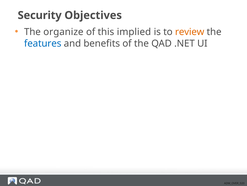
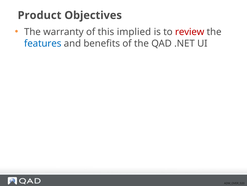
Security: Security -> Product (40, 15)
organize: organize -> warranty (63, 32)
review colour: orange -> red (190, 32)
